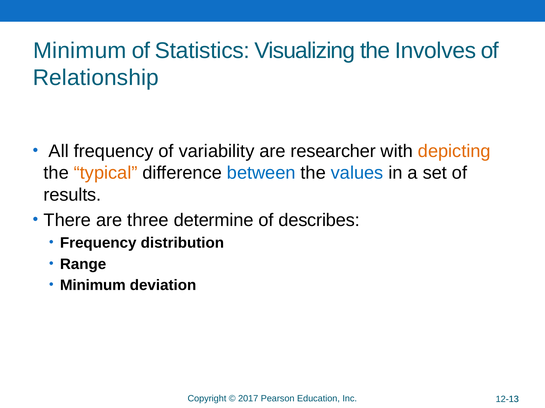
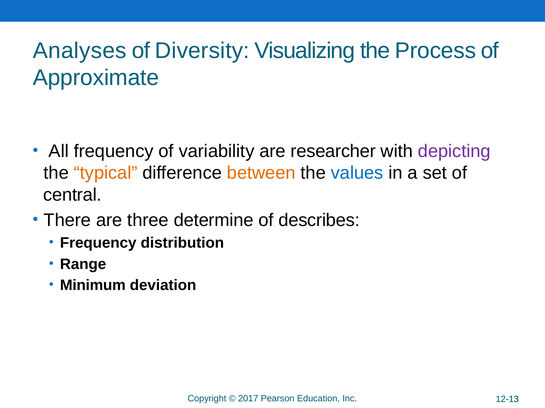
Minimum: Minimum -> Analyses (80, 51)
Statistics: Statistics -> Diversity (202, 51)
Involves: Involves -> Process (435, 51)
Relationship: Relationship -> Approximate (96, 78)
depicting colour: orange -> purple (454, 152)
between colour: blue -> orange (261, 173)
results: results -> central (72, 195)
